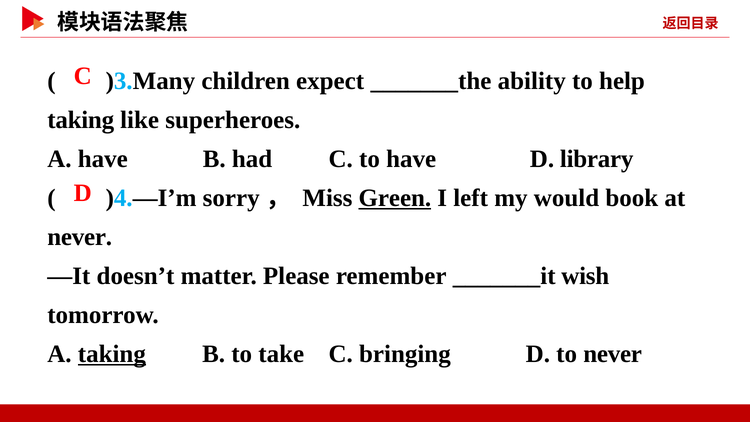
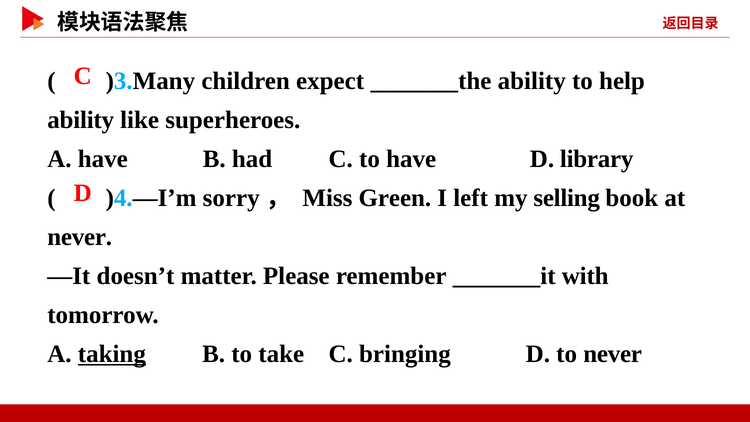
taking: taking -> ability (81, 120)
Green underline: present -> none (395, 198)
would: would -> selling (567, 198)
wish: wish -> with (585, 276)
